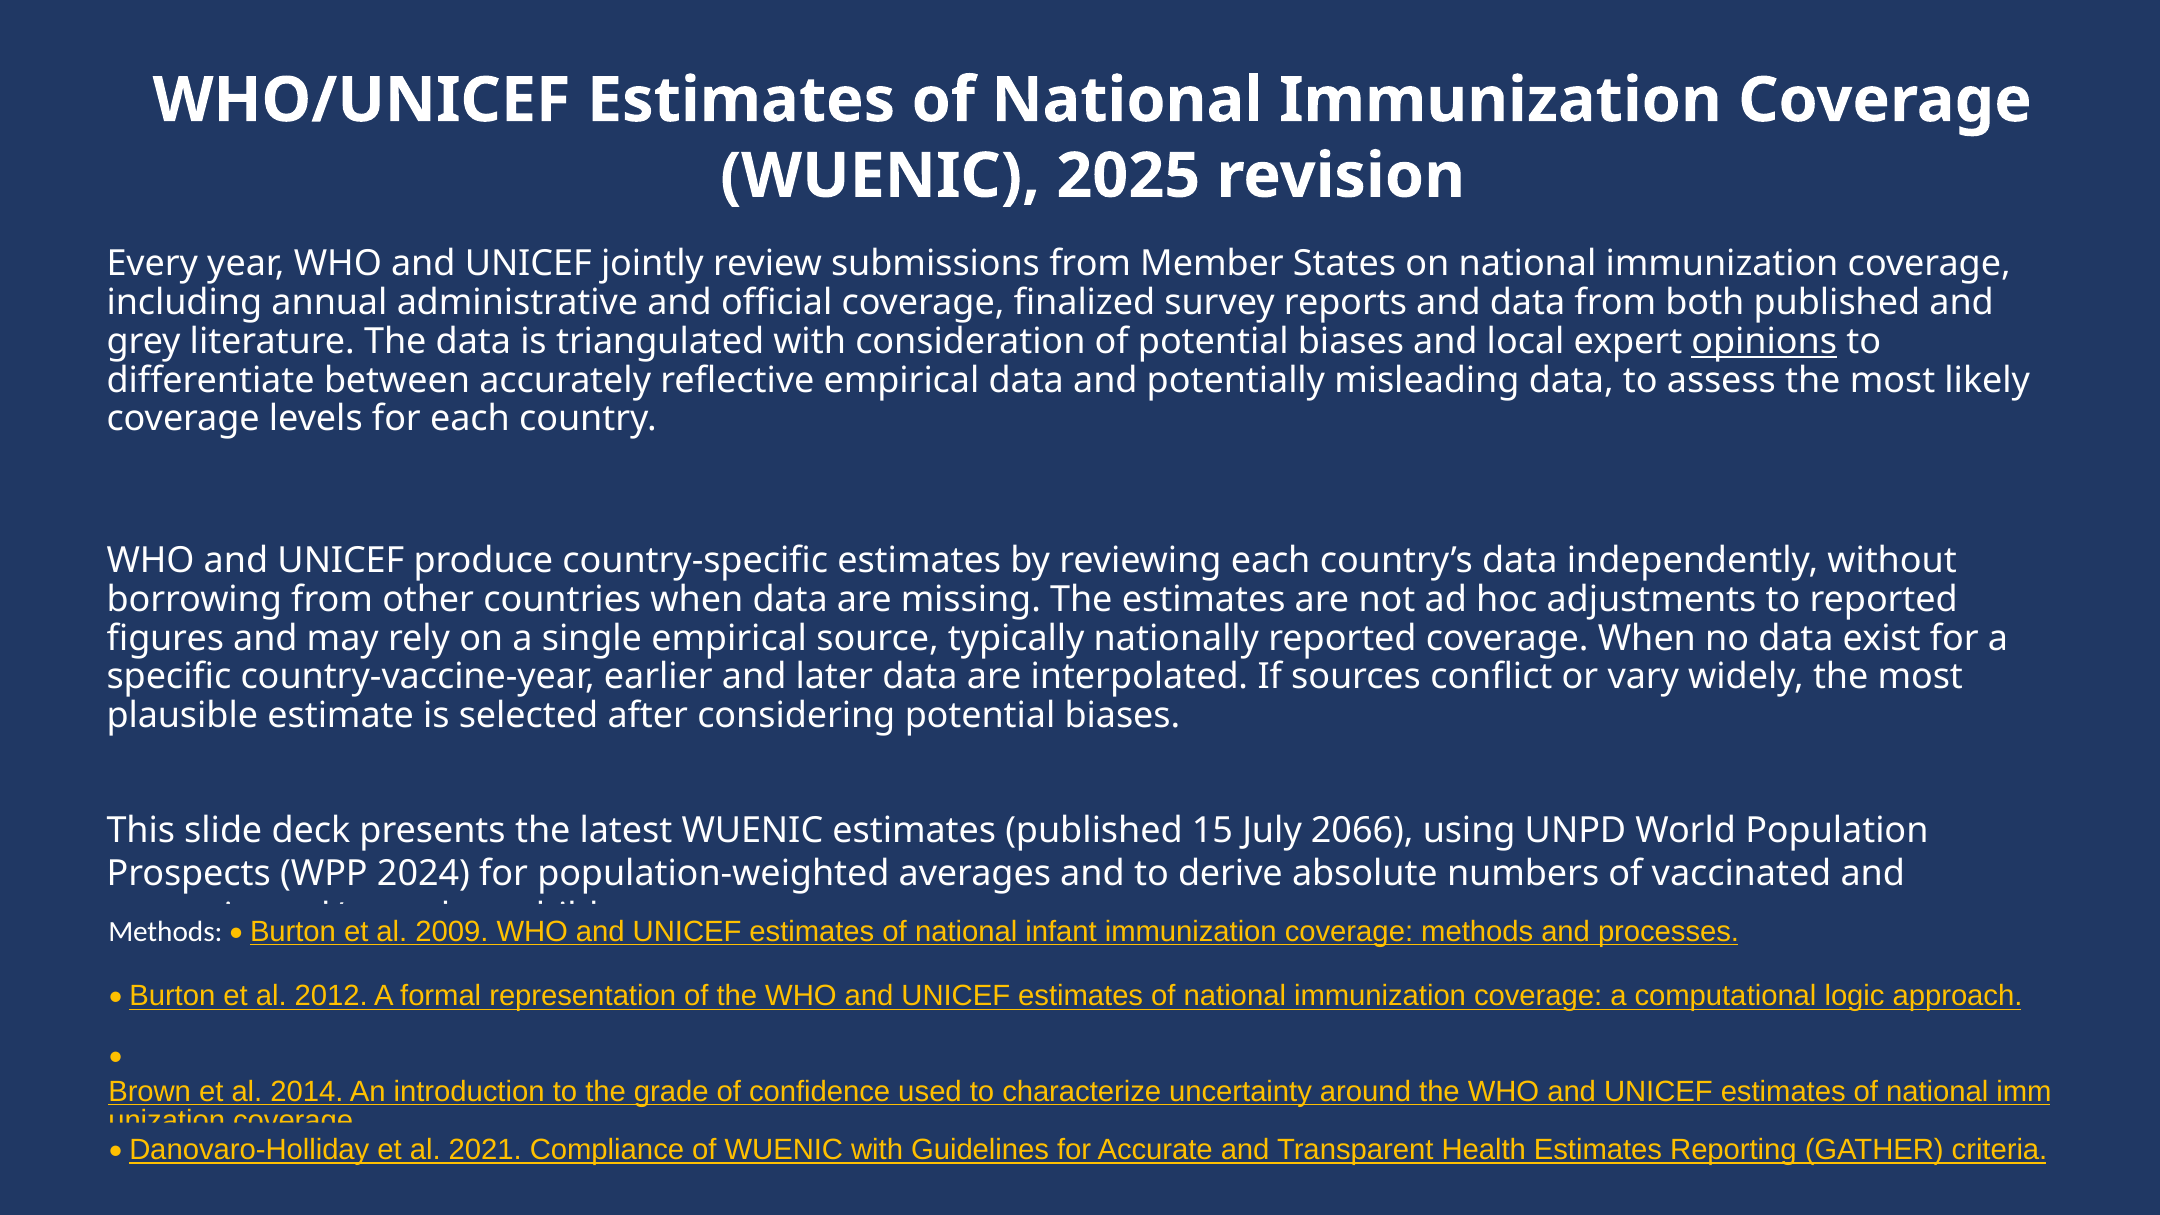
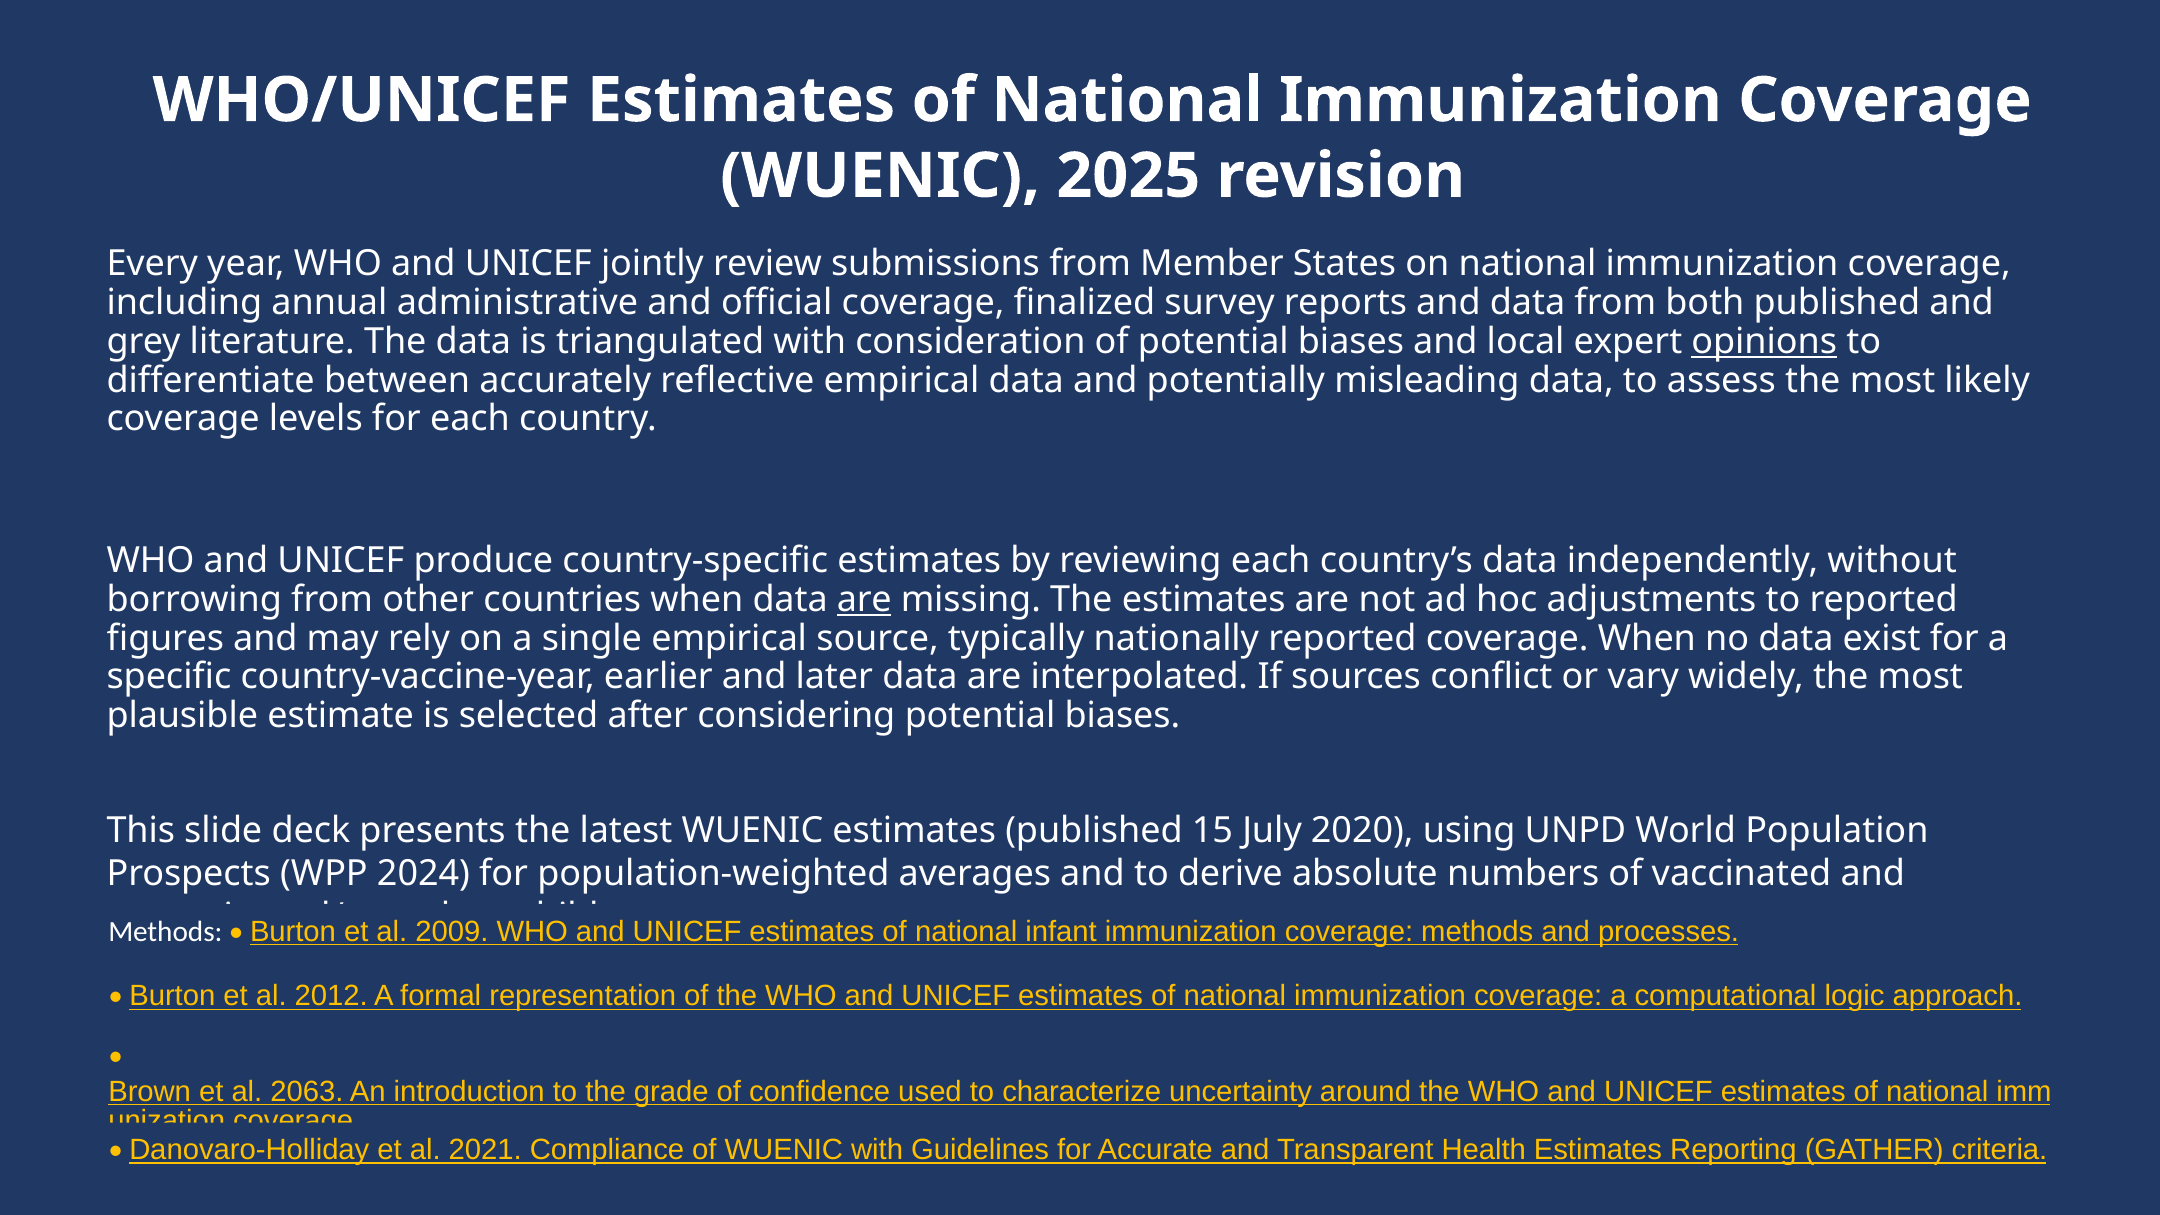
are underline: none -> present (864, 599)
2066: 2066 -> 2020 (1362, 830)
2014: 2014 -> 2063 (307, 1091)
